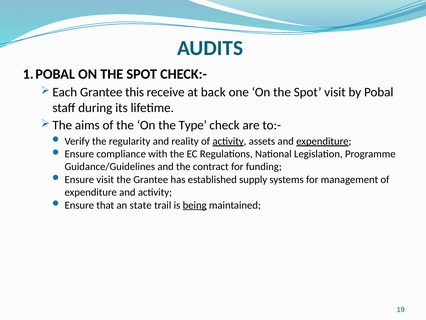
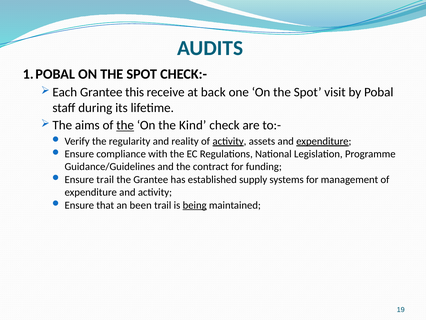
the underline: none -> present (125, 125)
Type: Type -> Kind (193, 125)
Ensure visit: visit -> trail (105, 179)
state: state -> been (141, 205)
